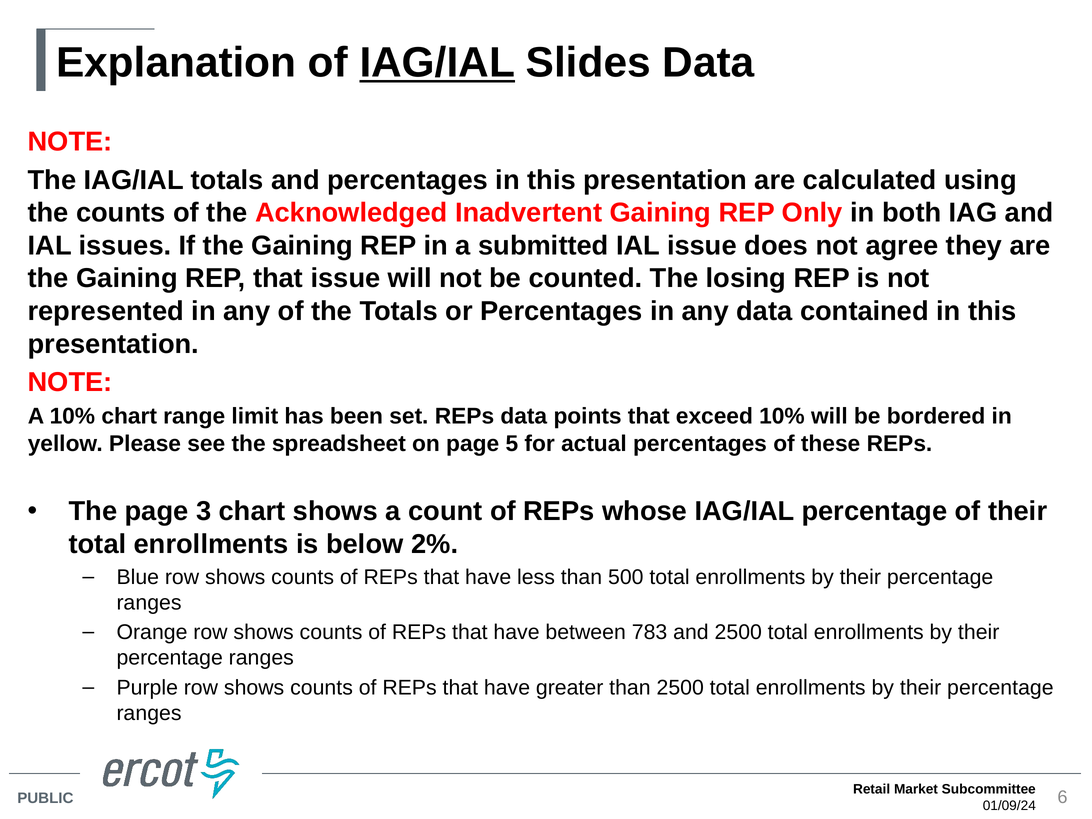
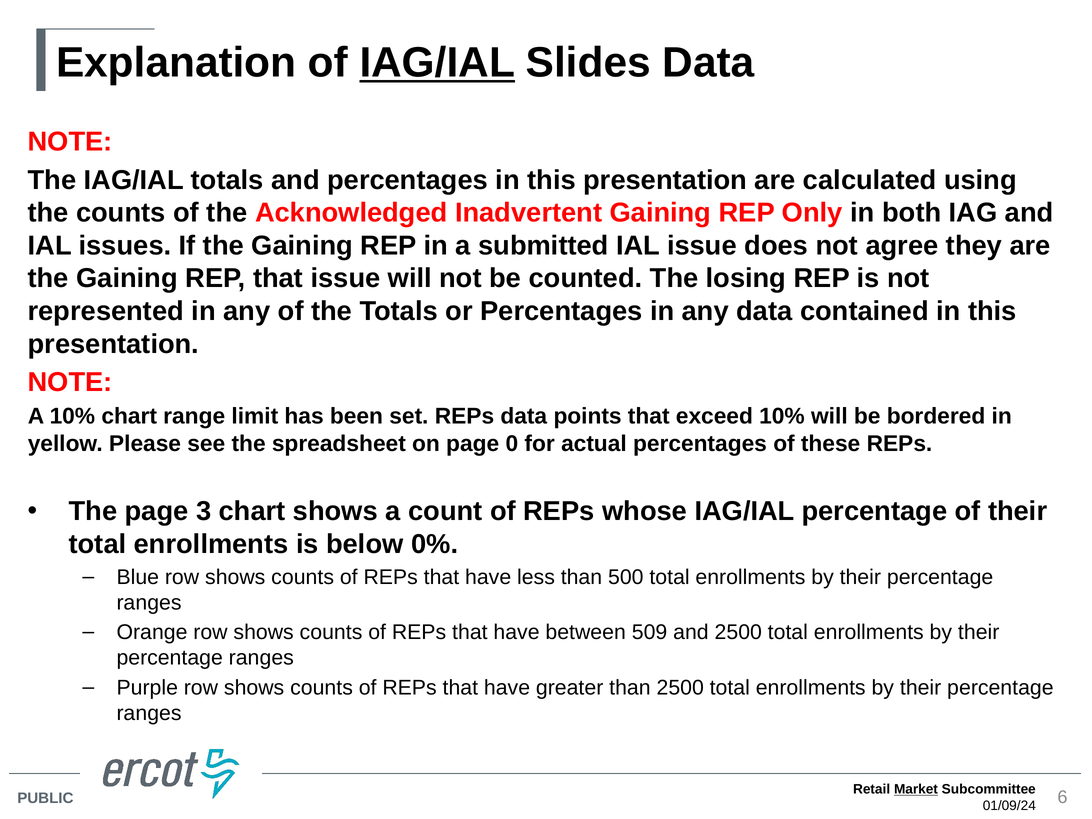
5: 5 -> 0 (512, 444)
2%: 2% -> 0% (435, 544)
783: 783 -> 509 (650, 632)
Market underline: none -> present (916, 789)
